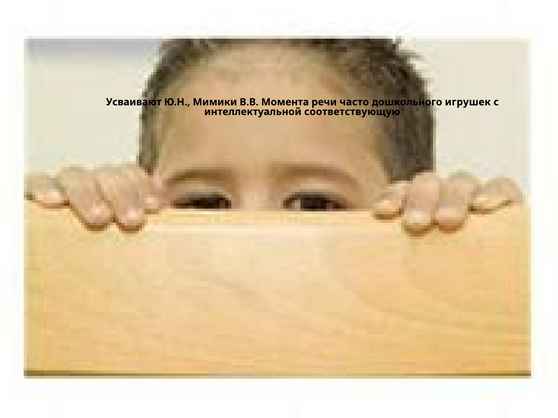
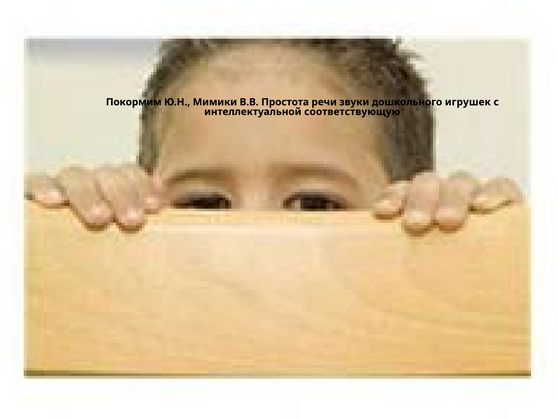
Усваивают: Усваивают -> Покормим (134, 102)
Момента: Момента -> Простота (285, 102)
часто: часто -> звуки (354, 102)
